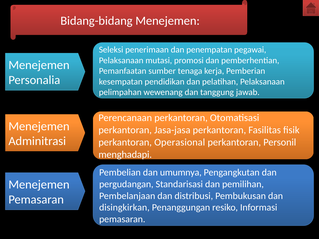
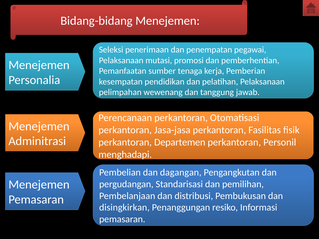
Operasional: Operasional -> Departemen (180, 142)
umumnya: umumnya -> dagangan (181, 173)
